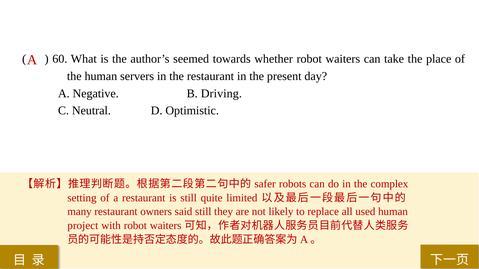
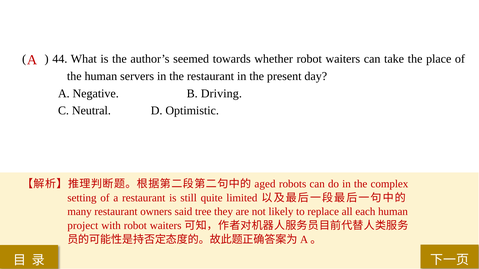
60: 60 -> 44 (60, 59)
safer: safer -> aged (265, 184)
said still: still -> tree (203, 212)
used: used -> each (365, 212)
